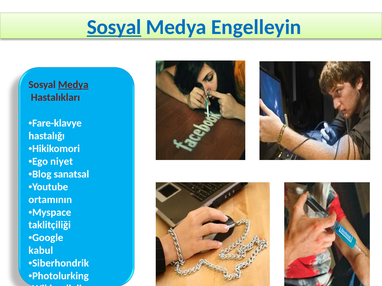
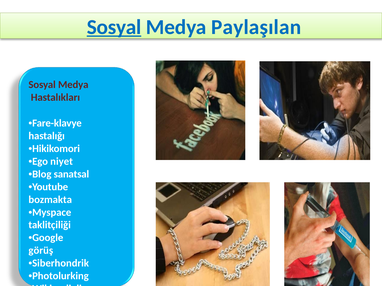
Engelleyin: Engelleyin -> Paylaşılan (256, 27)
Medya underline: present -> none (73, 85)
ortamının: ortamının -> bozmakta (50, 200)
kabul: kabul -> görüş (41, 251)
